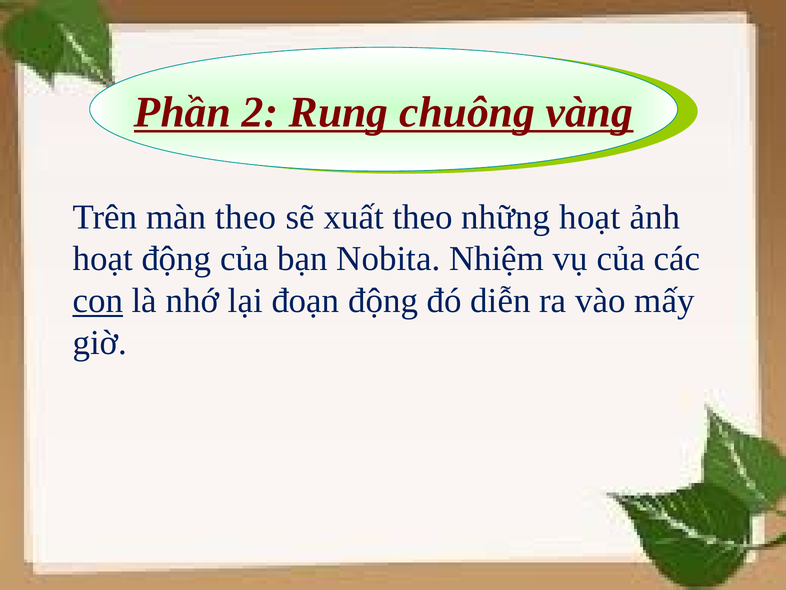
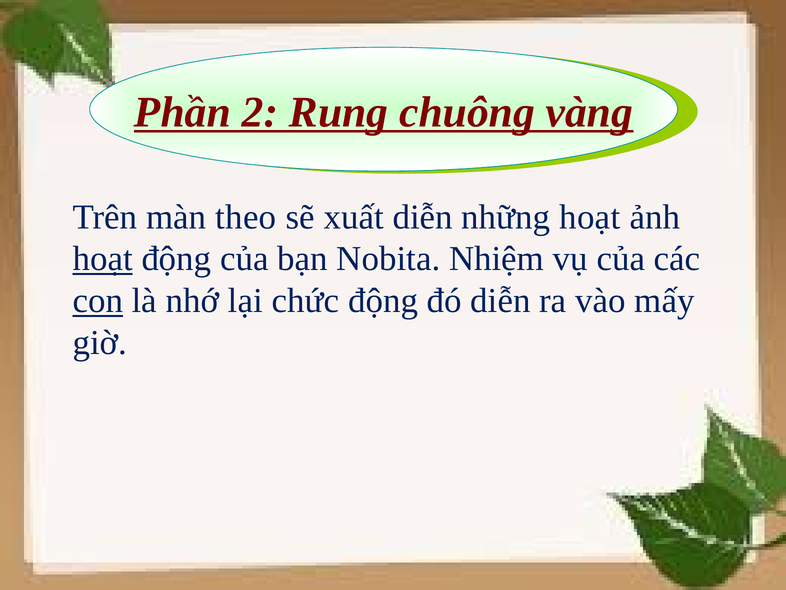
xuất theo: theo -> diễn (423, 217)
hoạt underline: none -> present (103, 259)
đoạn: đoạn -> chức (305, 301)
